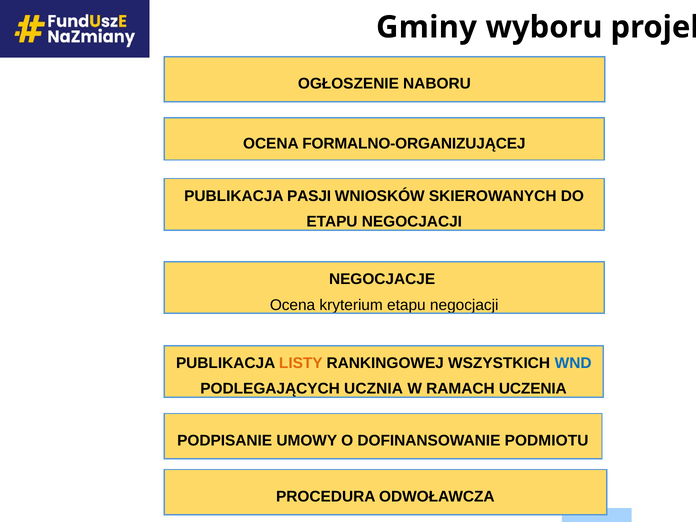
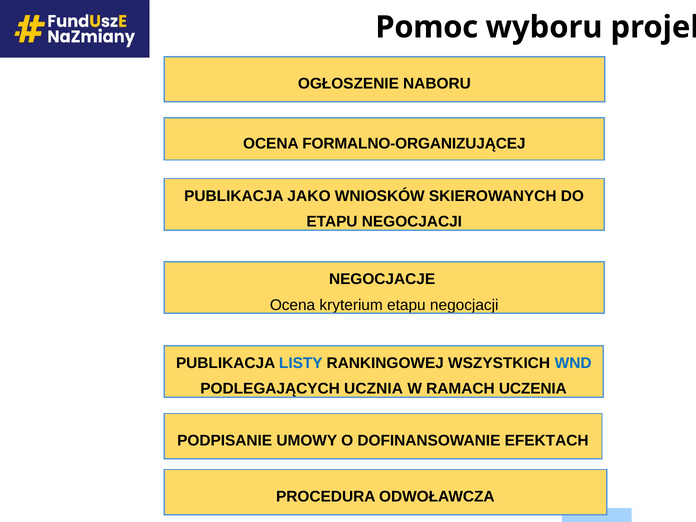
Gminy: Gminy -> Pomoc (427, 27)
PASJI: PASJI -> JAKO (309, 196)
LISTY colour: orange -> blue (301, 363)
PODMIOTU: PODMIOTU -> EFEKTACH (547, 441)
